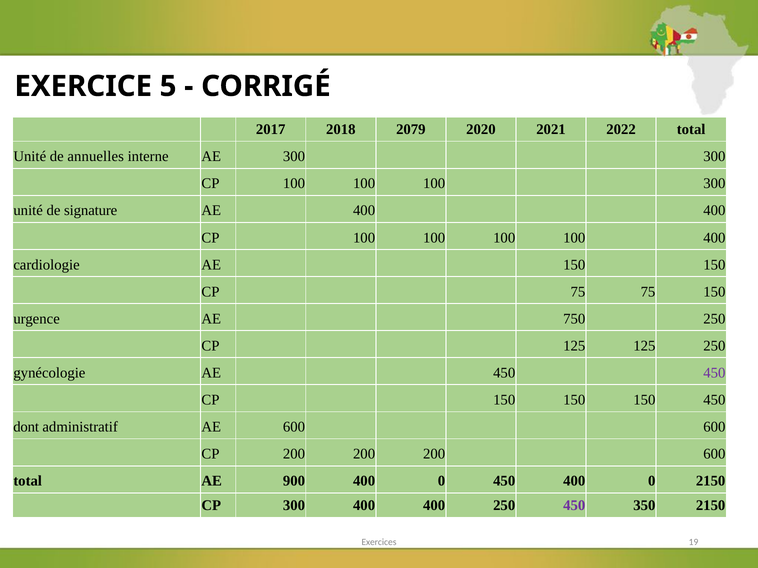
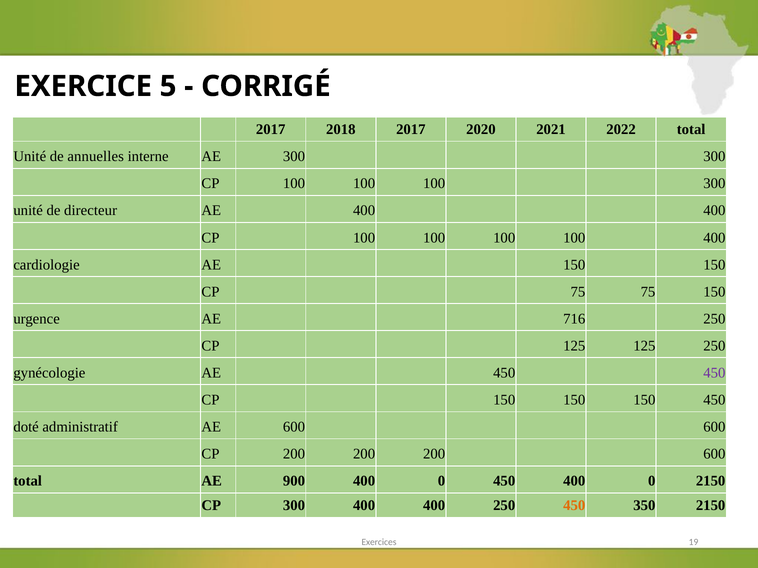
2018 2079: 2079 -> 2017 (411, 130)
signature: signature -> directeur (91, 211)
750: 750 -> 716 (574, 319)
dont: dont -> doté (26, 427)
450 colour: purple -> orange (574, 506)
